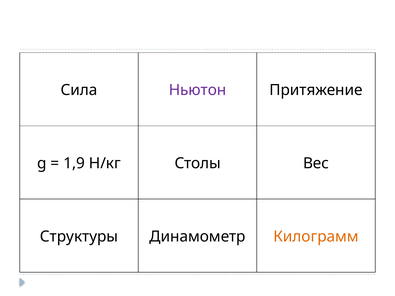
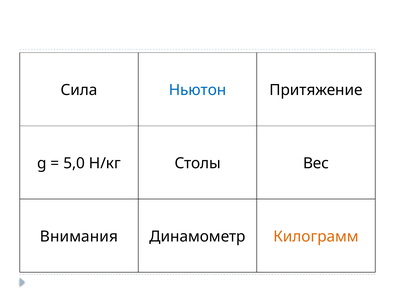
Ньютон colour: purple -> blue (198, 90)
1,9: 1,9 -> 5,0 (74, 163)
Структуры: Структуры -> Внимания (79, 237)
